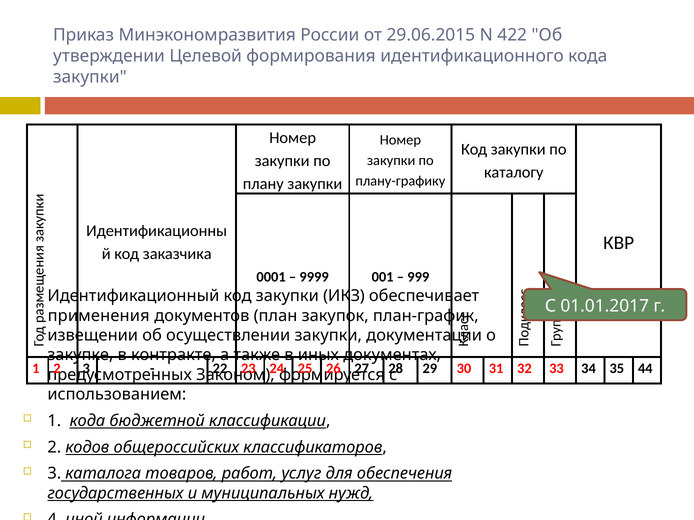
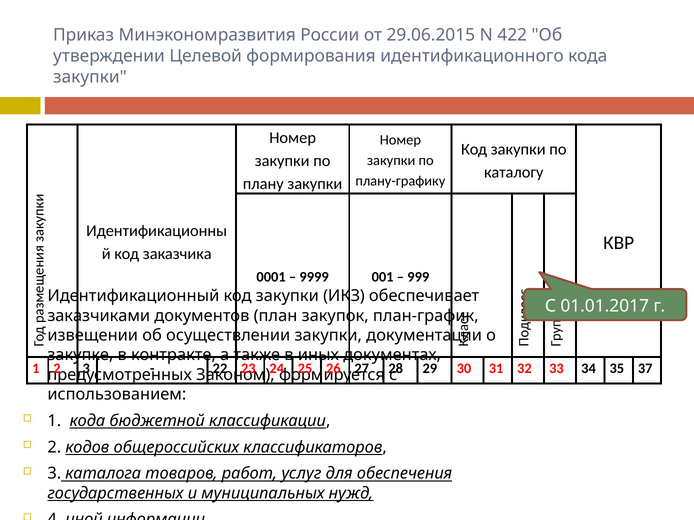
применения: применения -> заказчиками (99, 316)
44: 44 -> 37 (645, 369)
